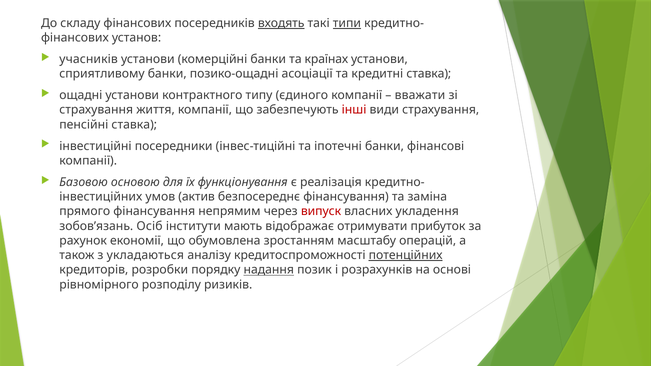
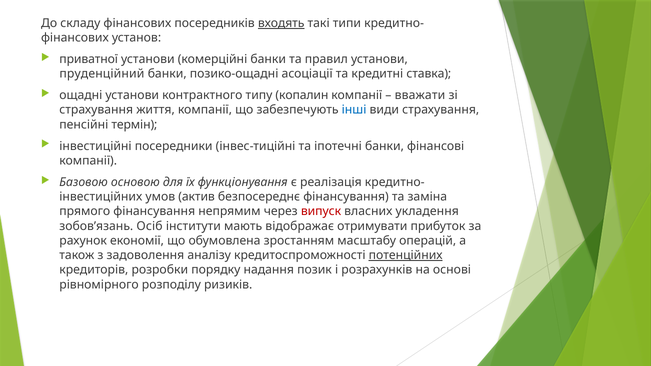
типи underline: present -> none (347, 23)
учасників: учасників -> приватної (89, 59)
країнах: країнах -> правил (326, 59)
сприятливому: сприятливому -> пруденційний (102, 74)
єдиного: єдиного -> копалин (302, 95)
інші colour: red -> blue (354, 110)
пенсійні ставка: ставка -> термін (134, 125)
укладаються: укладаються -> задоволення (145, 255)
надання underline: present -> none (269, 270)
